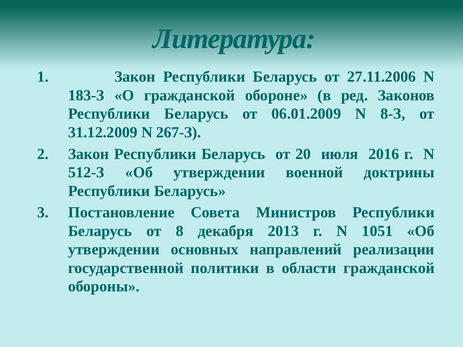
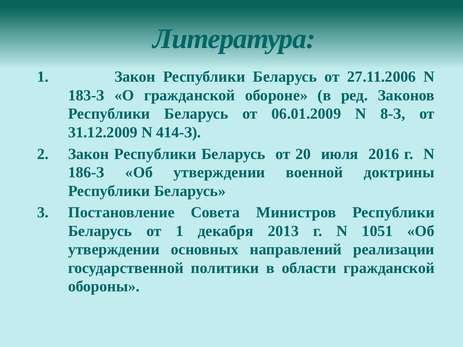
267-З: 267-З -> 414-З (179, 132)
512-З: 512-З -> 186-З (86, 173)
от 8: 8 -> 1 (180, 231)
